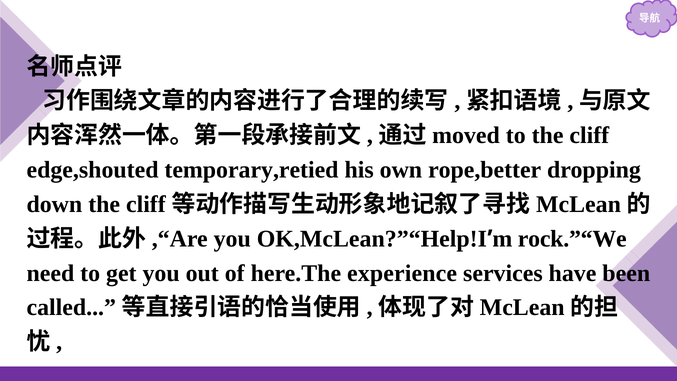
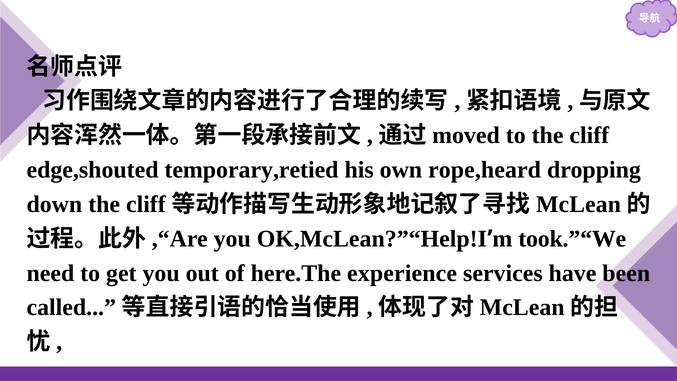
rope,better: rope,better -> rope,heard (485, 170)
rock.”“We: rock.”“We -> took.”“We (572, 239)
